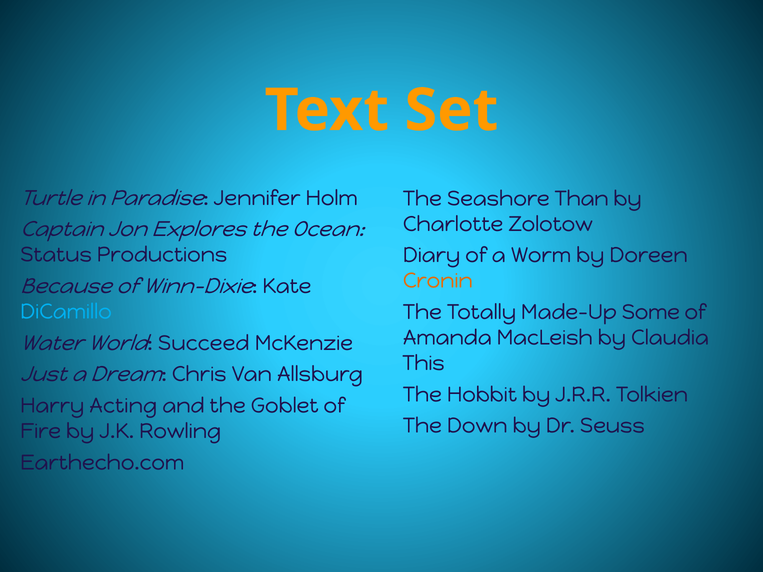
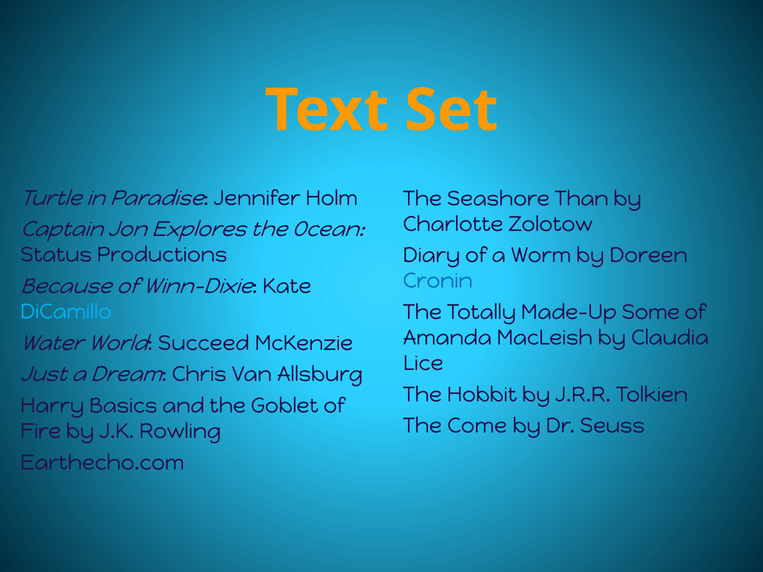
Cronin colour: orange -> blue (438, 281)
This: This -> Lice (423, 363)
Acting: Acting -> Basics (123, 406)
Down: Down -> Come (477, 426)
